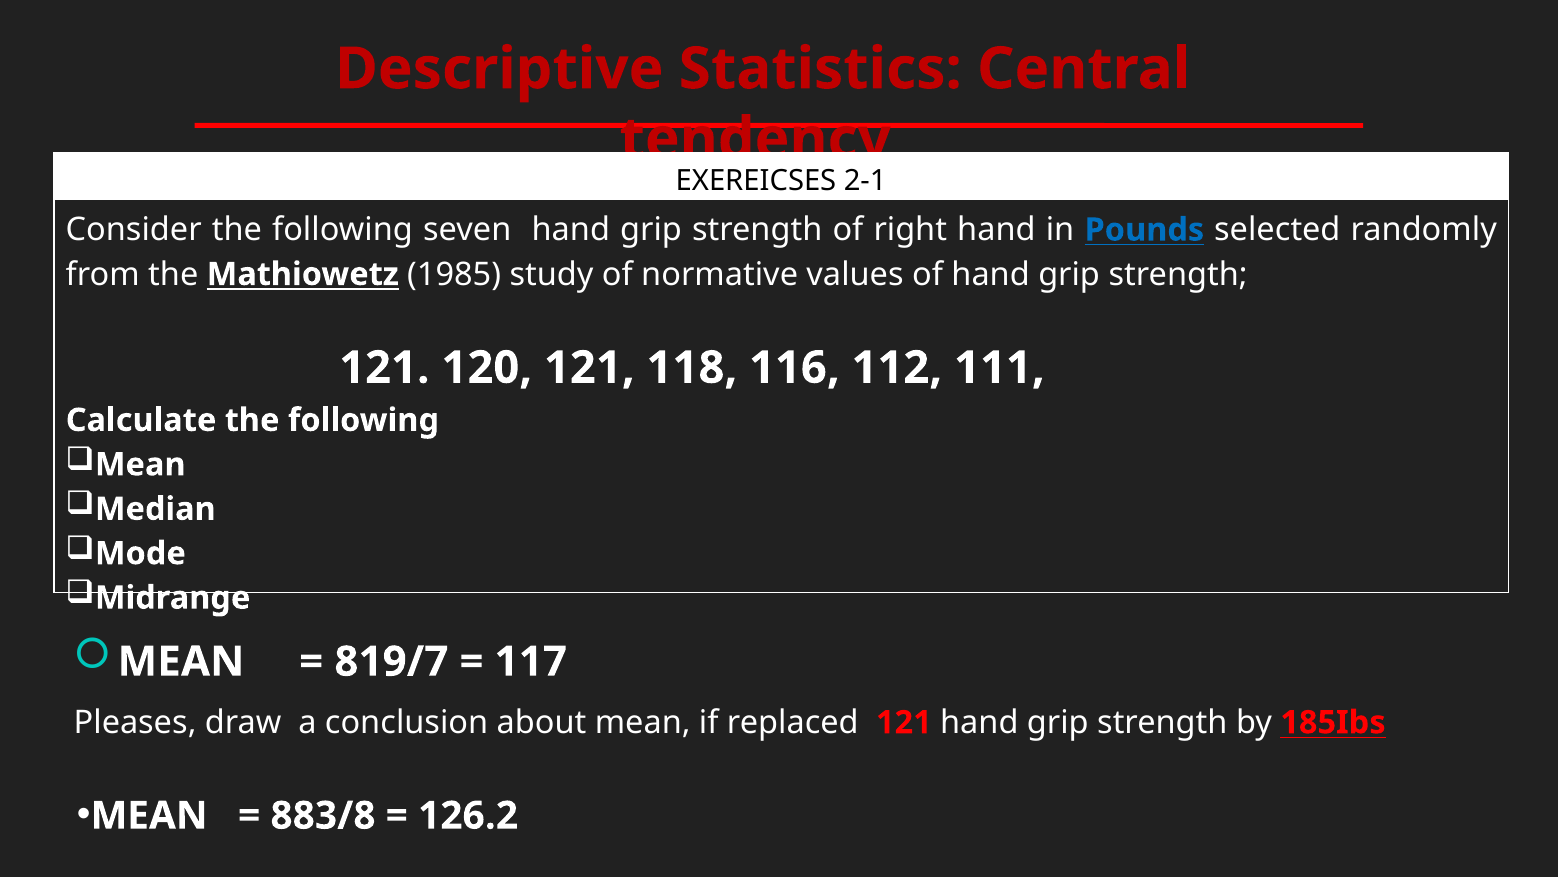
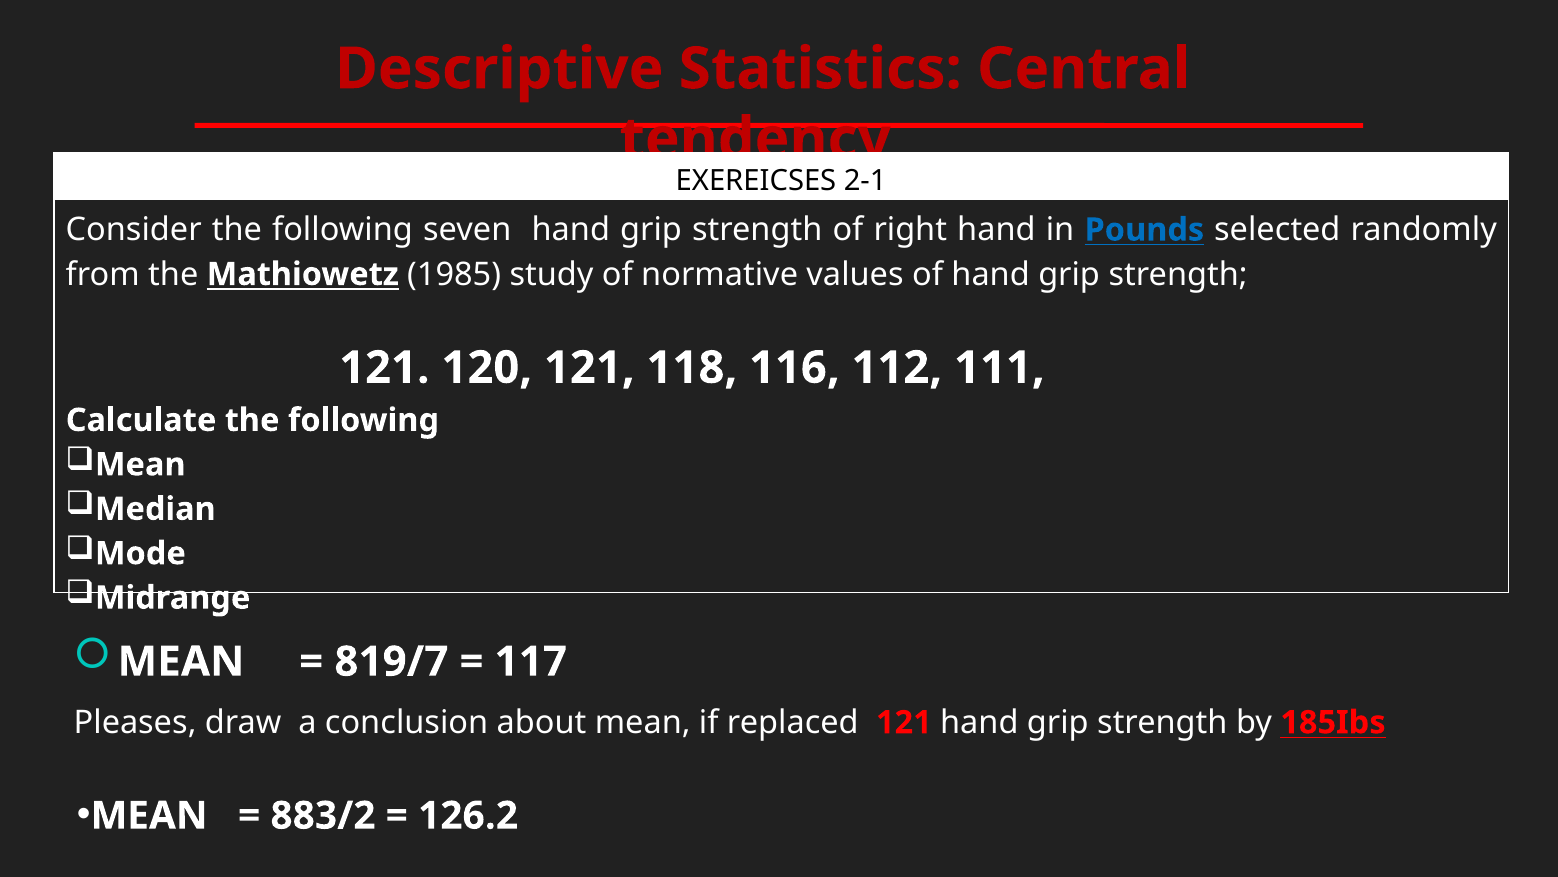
883/8: 883/8 -> 883/2 (323, 815)
